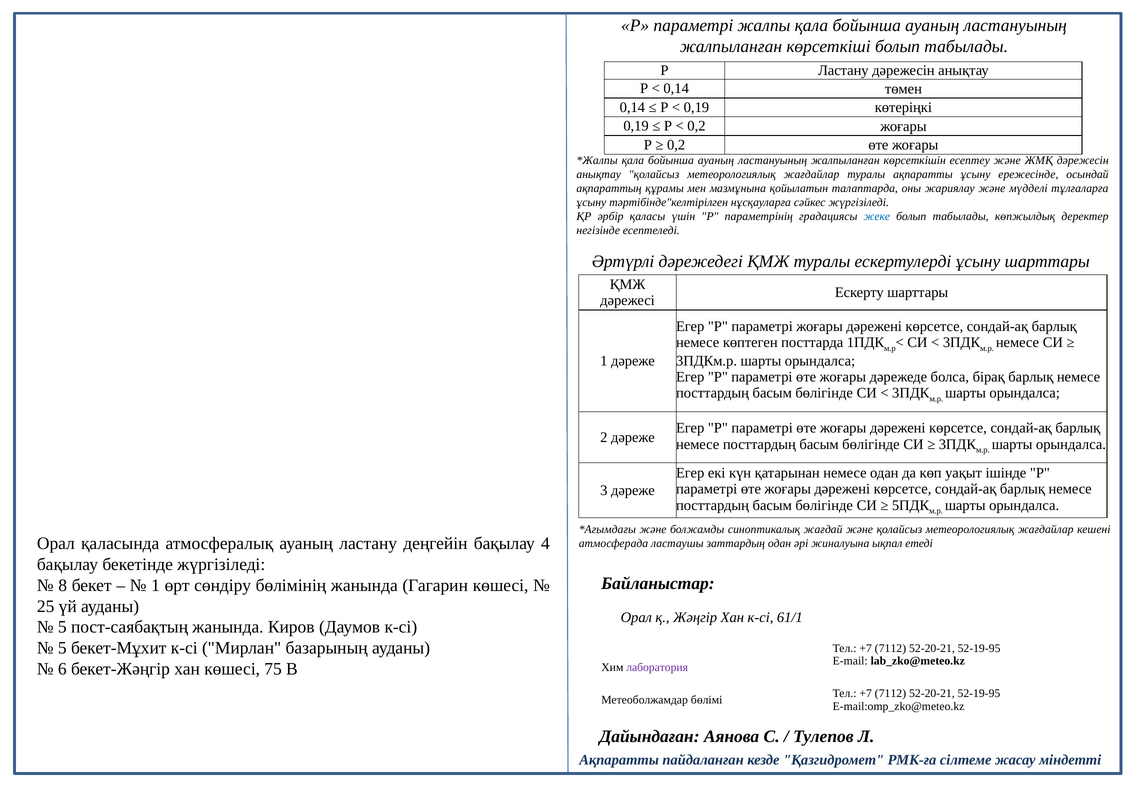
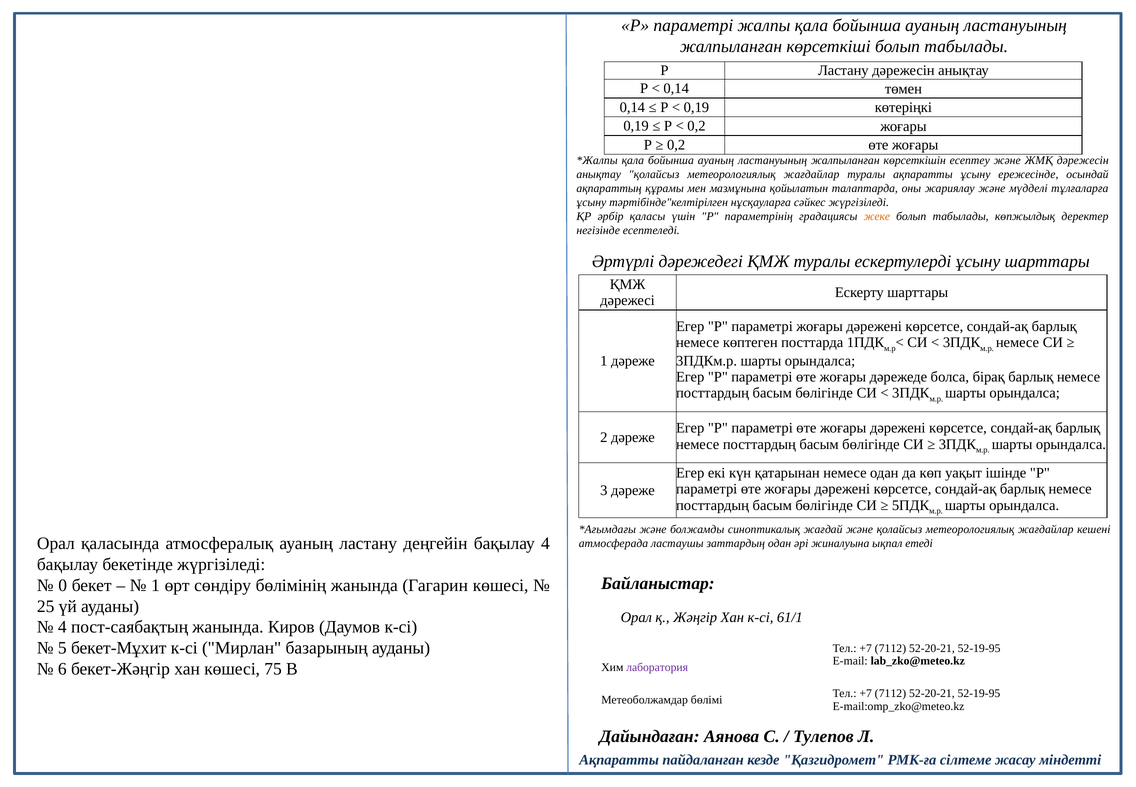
жеке colour: blue -> orange (877, 216)
8: 8 -> 0 (63, 585)
5: 5 -> 4 (62, 627)
